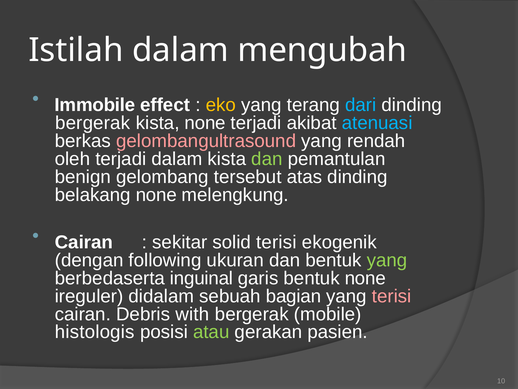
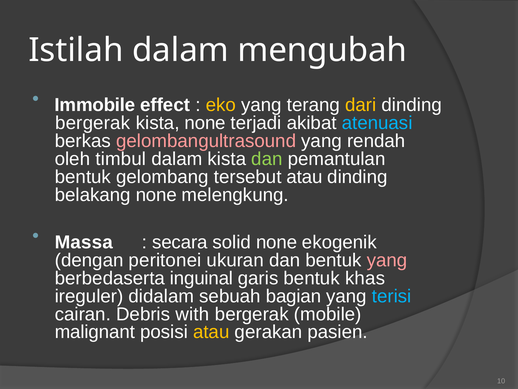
dari colour: light blue -> yellow (361, 105)
oleh terjadi: terjadi -> timbul (121, 159)
benign: benign -> bentuk (83, 177)
tersebut atas: atas -> atau (305, 177)
Cairan: Cairan -> Massa (84, 242)
sekitar: sekitar -> secara (180, 242)
solid terisi: terisi -> none (277, 242)
following: following -> peritonei (165, 260)
yang colour: light green -> pink (387, 260)
bentuk none: none -> khas (365, 278)
terisi colour: pink -> light blue (392, 296)
histologis: histologis -> malignant (95, 332)
atau colour: light green -> yellow (211, 332)
